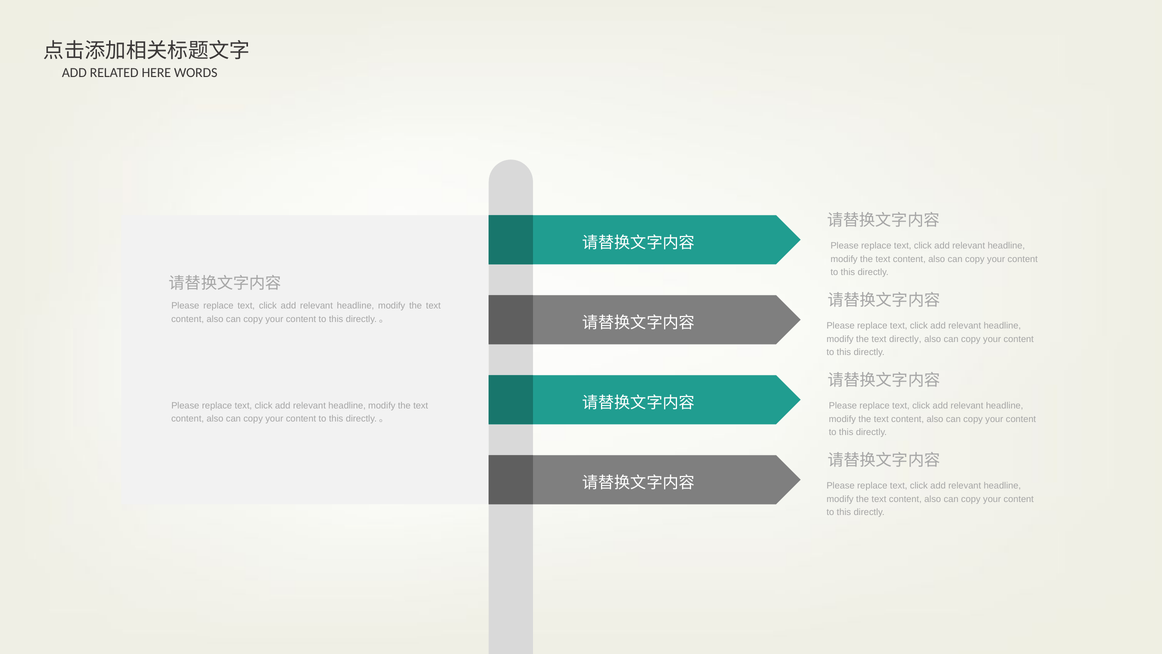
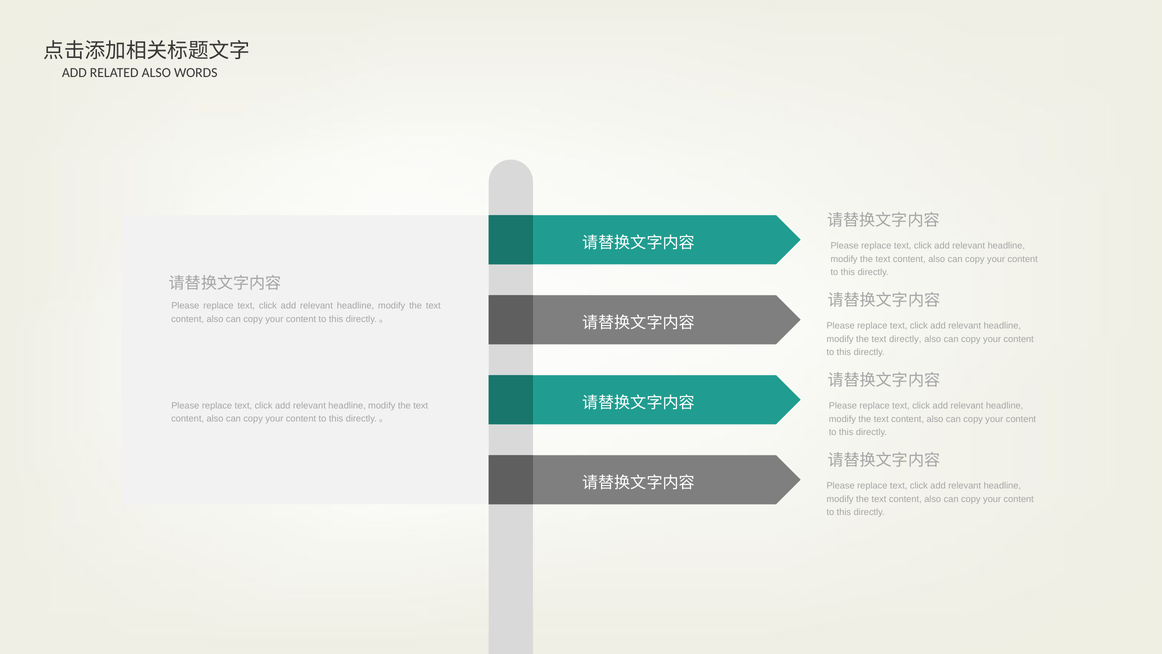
RELATED HERE: HERE -> ALSO (156, 73)
